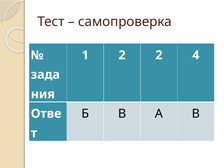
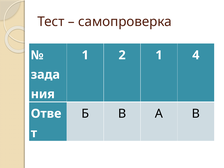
2 2: 2 -> 1 (159, 55)
